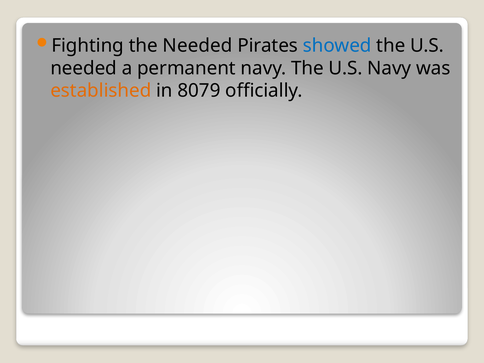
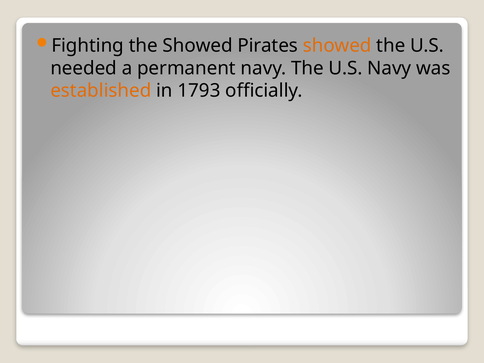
the Needed: Needed -> Showed (198, 46)
showed colour: blue -> orange (337, 46)
8079: 8079 -> 1793 (199, 91)
